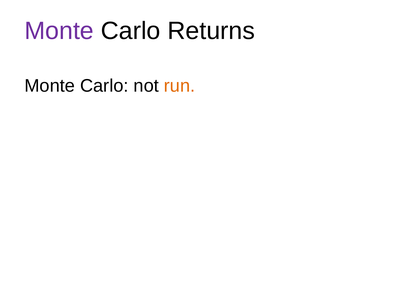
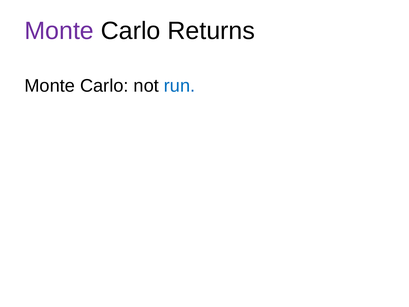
run colour: orange -> blue (180, 86)
